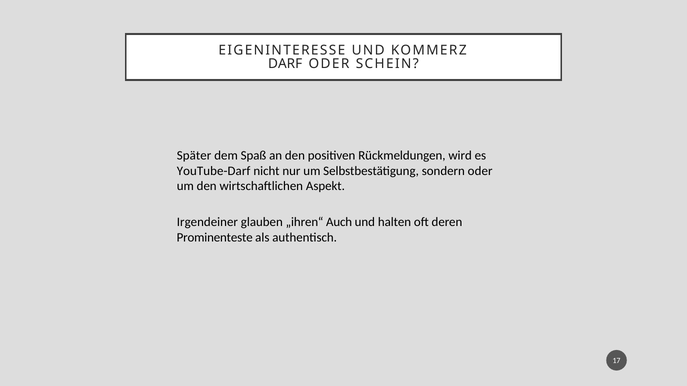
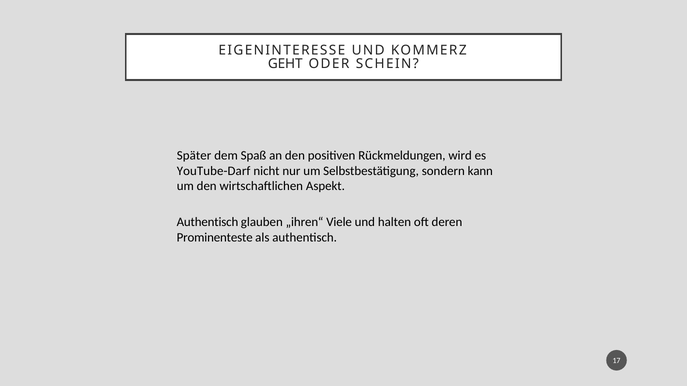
DARF: DARF -> GEHT (285, 64)
sondern oder: oder -> kann (480, 171)
Irgendeiner: Irgendeiner -> Authentisch (207, 222)
Auch: Auch -> Viele (339, 222)
